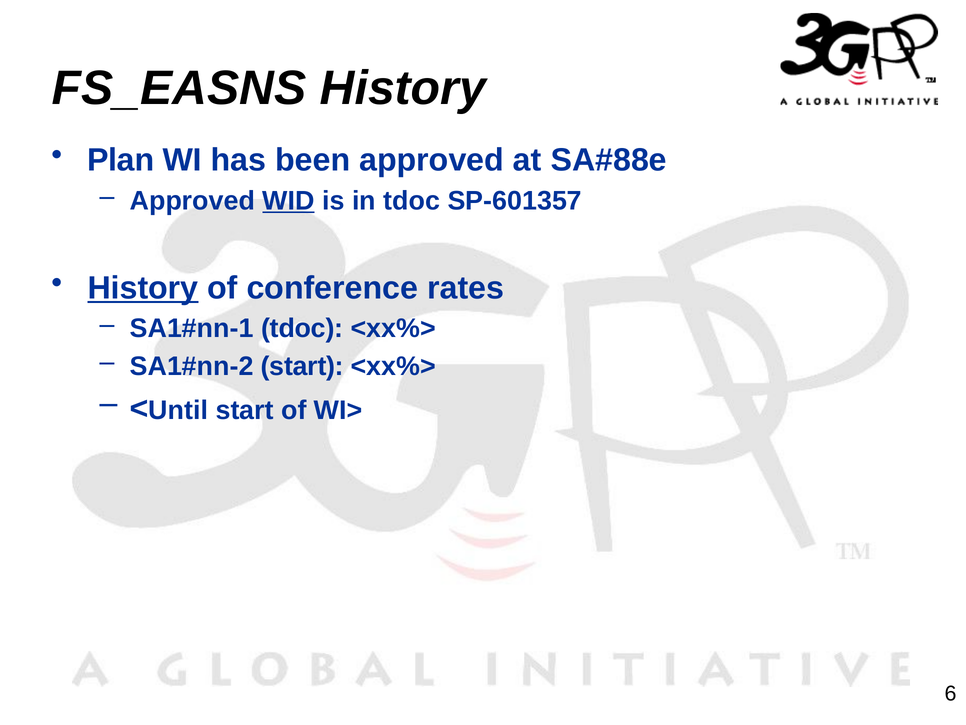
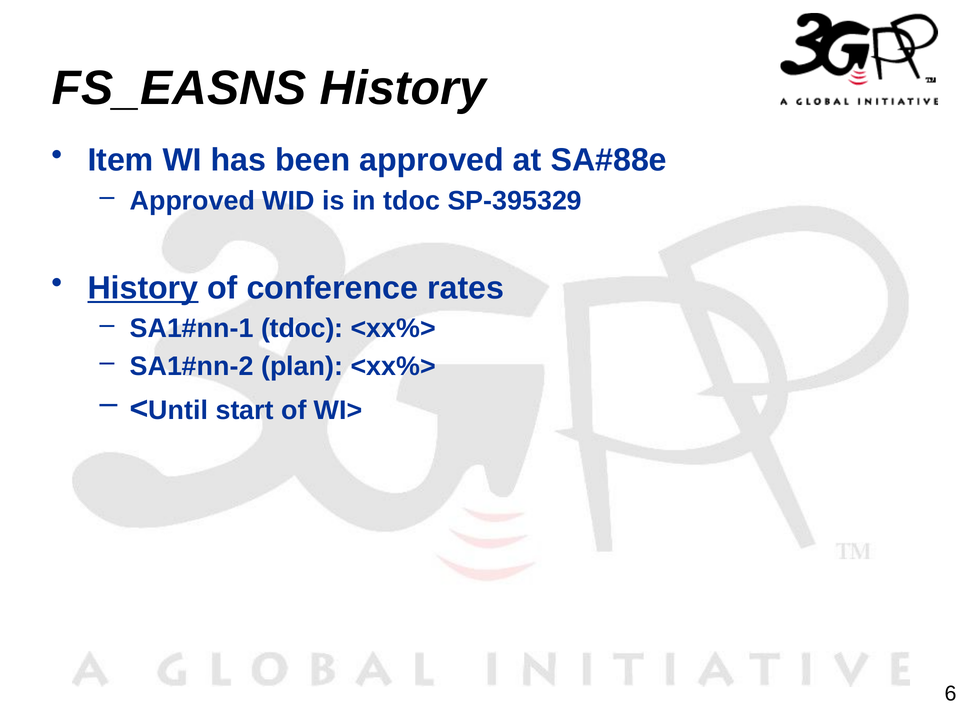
Plan: Plan -> Item (121, 160)
WID underline: present -> none (289, 201)
SP-601357: SP-601357 -> SP-395329 (515, 201)
start: start -> plan (302, 366)
